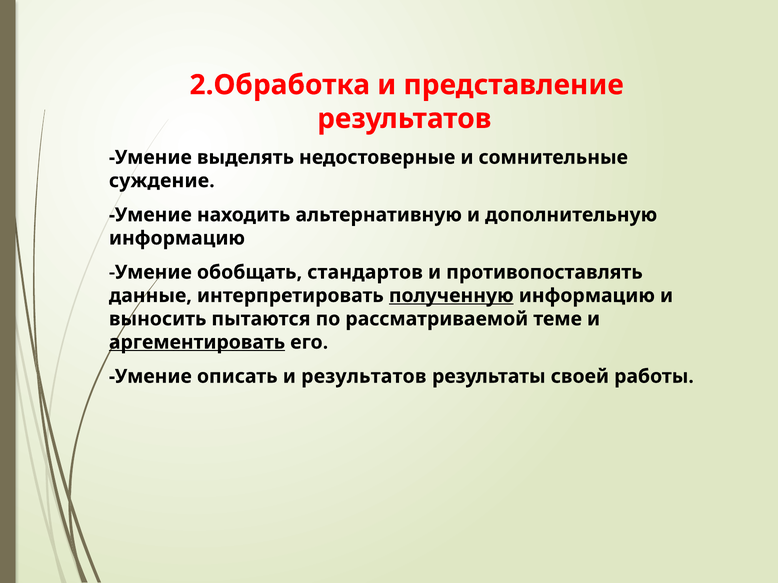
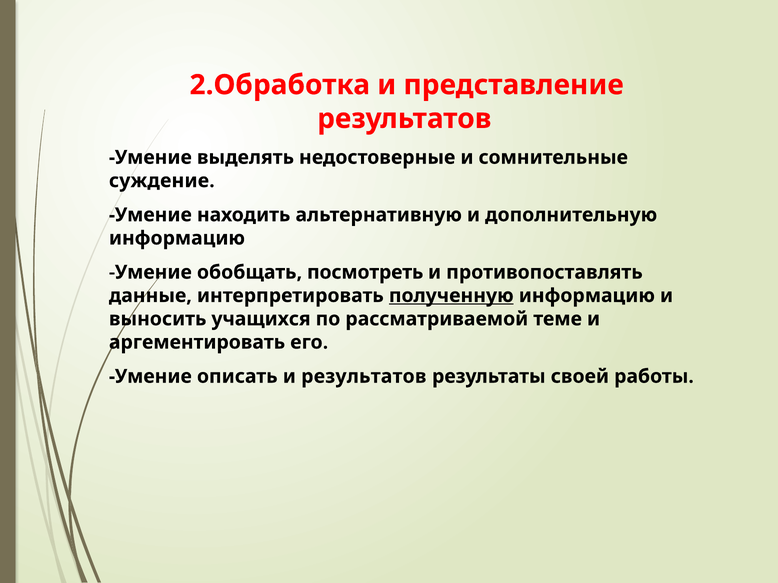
стандартов: стандартов -> посмотреть (365, 273)
пытаются: пытаются -> учащихся (261, 319)
аргементировать underline: present -> none (197, 343)
